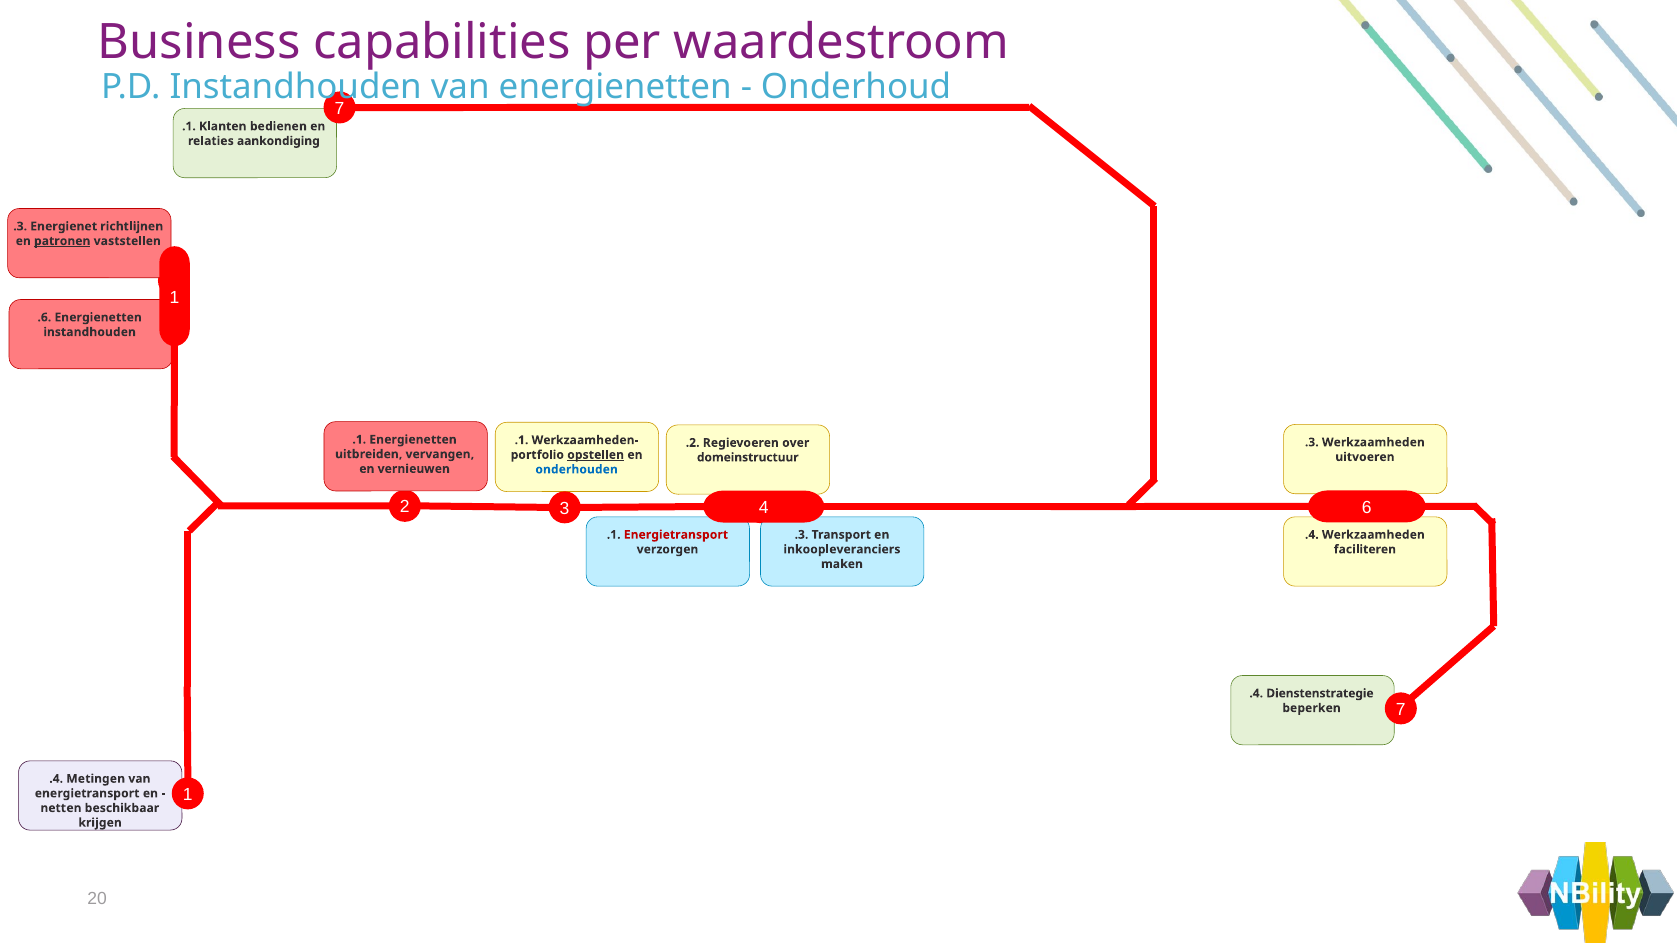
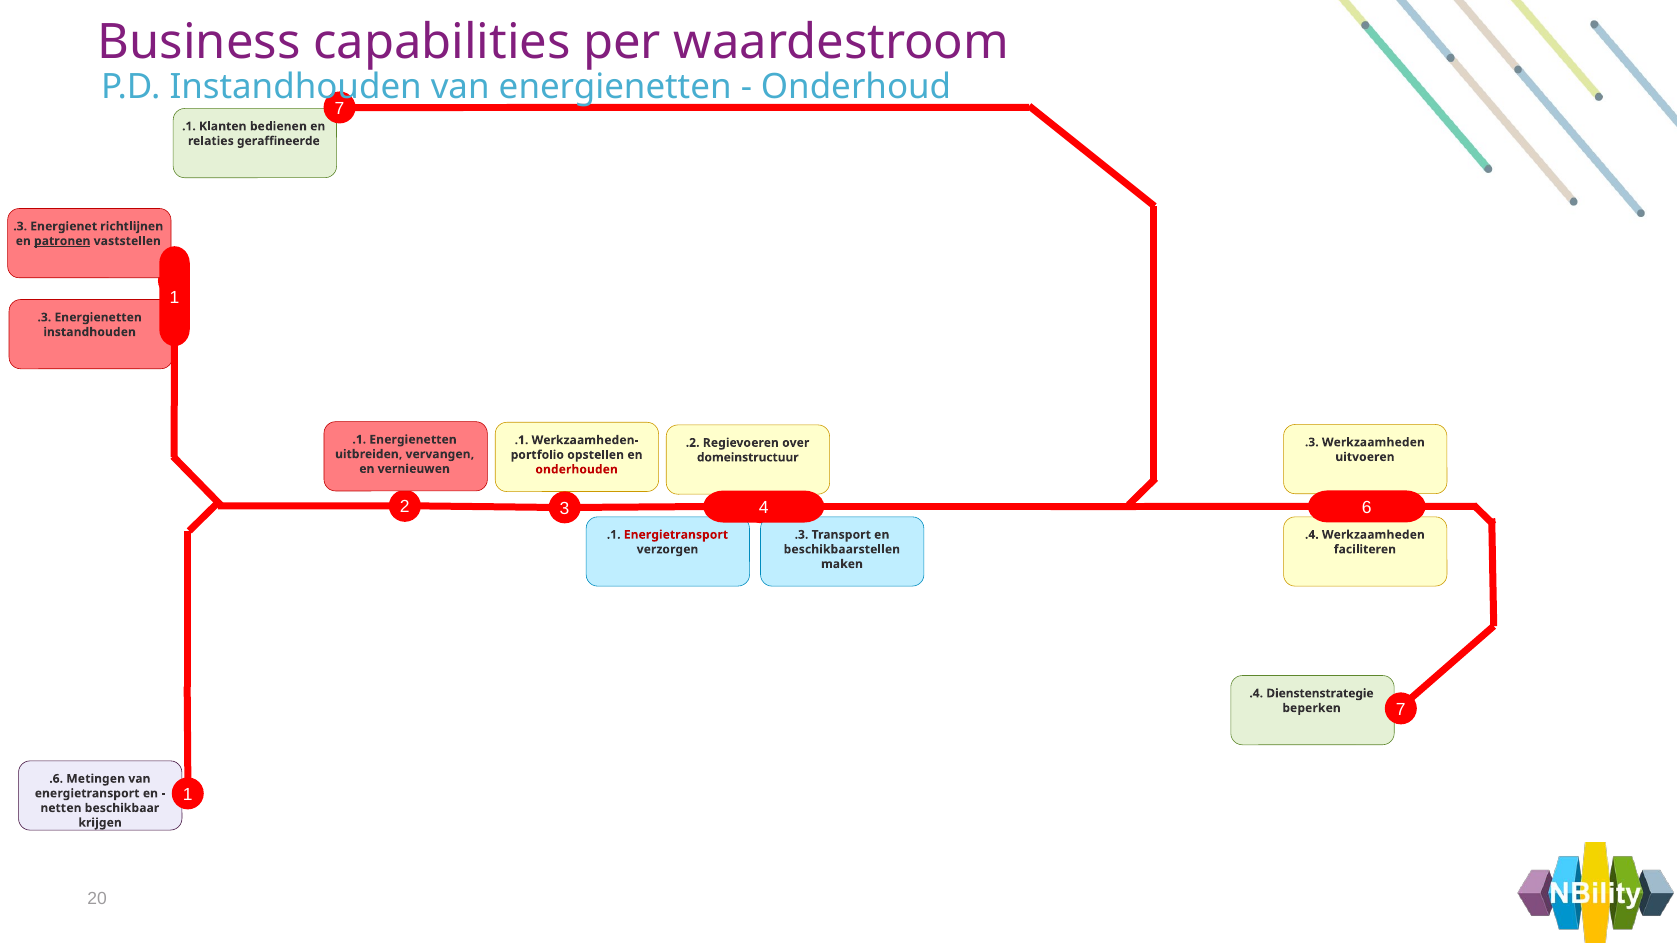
aankondiging: aankondiging -> geraffineerde (278, 141)
.6: .6 -> .3 (44, 317)
opstellen underline: present -> none (596, 455)
onderhouden colour: blue -> red (577, 470)
inkoopleveranciers: inkoopleveranciers -> beschikbaarstellen (842, 550)
.4: .4 -> .6 (56, 779)
